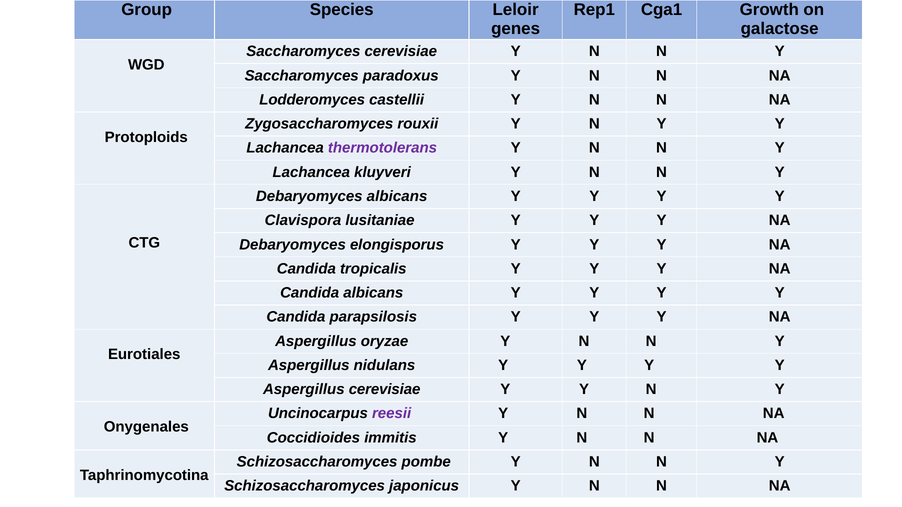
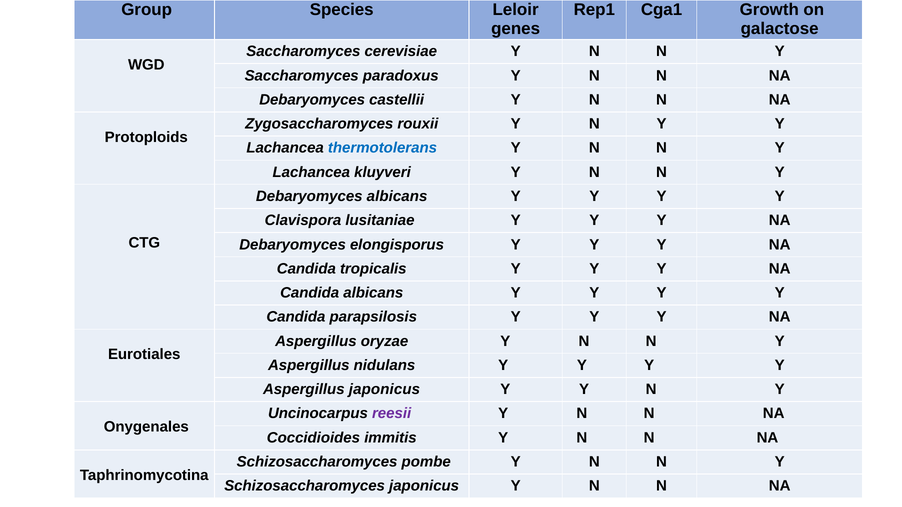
Lodderomyces: Lodderomyces -> Debaryomyces (312, 100)
thermotolerans colour: purple -> blue (383, 148)
Aspergillus cerevisiae: cerevisiae -> japonicus (384, 390)
